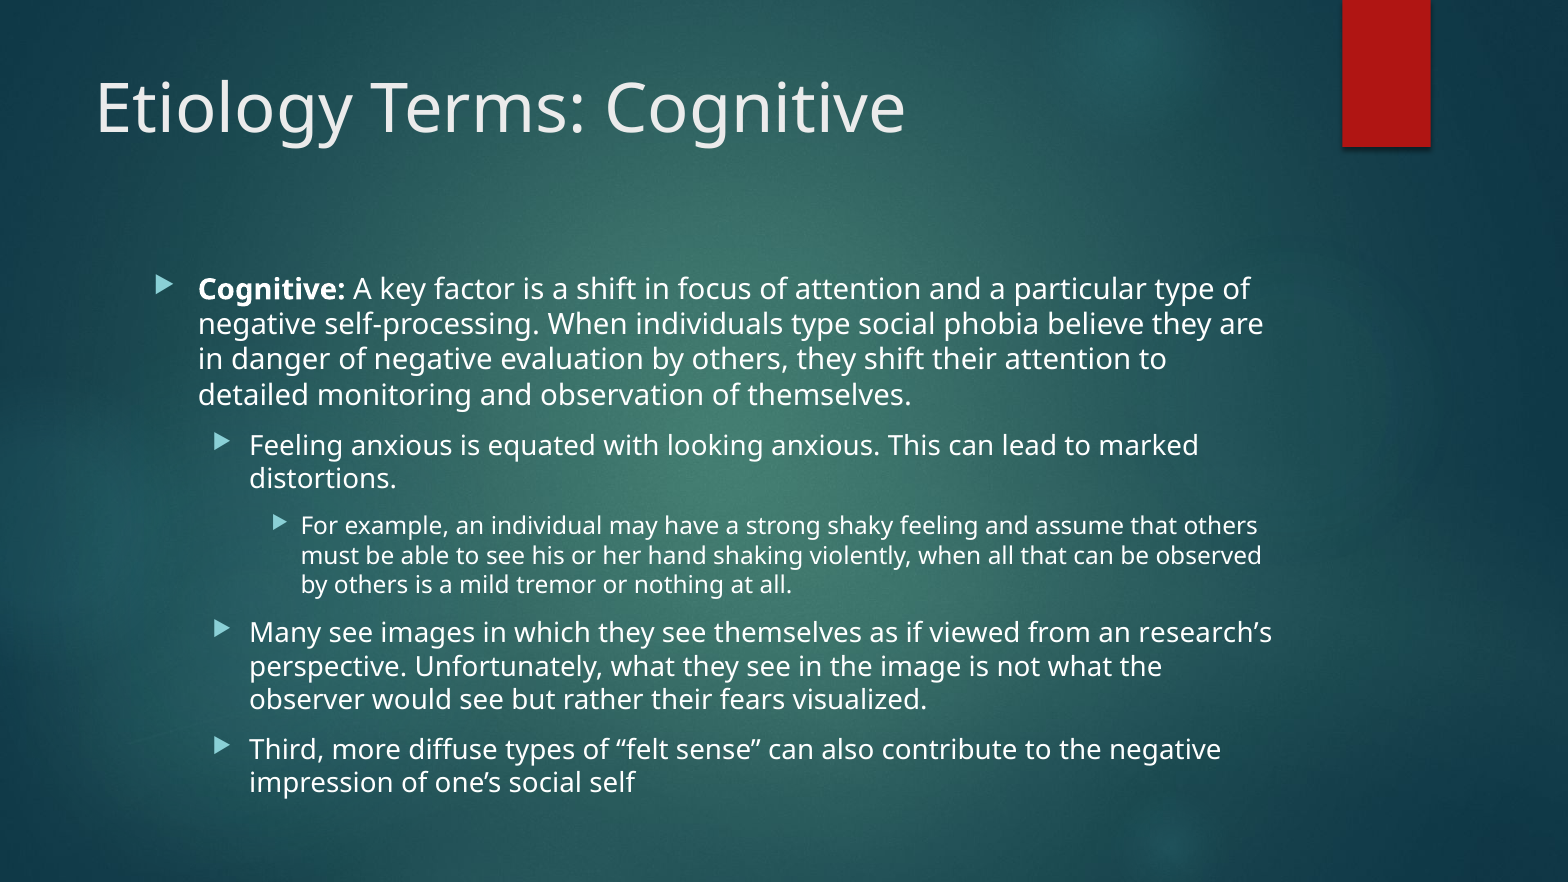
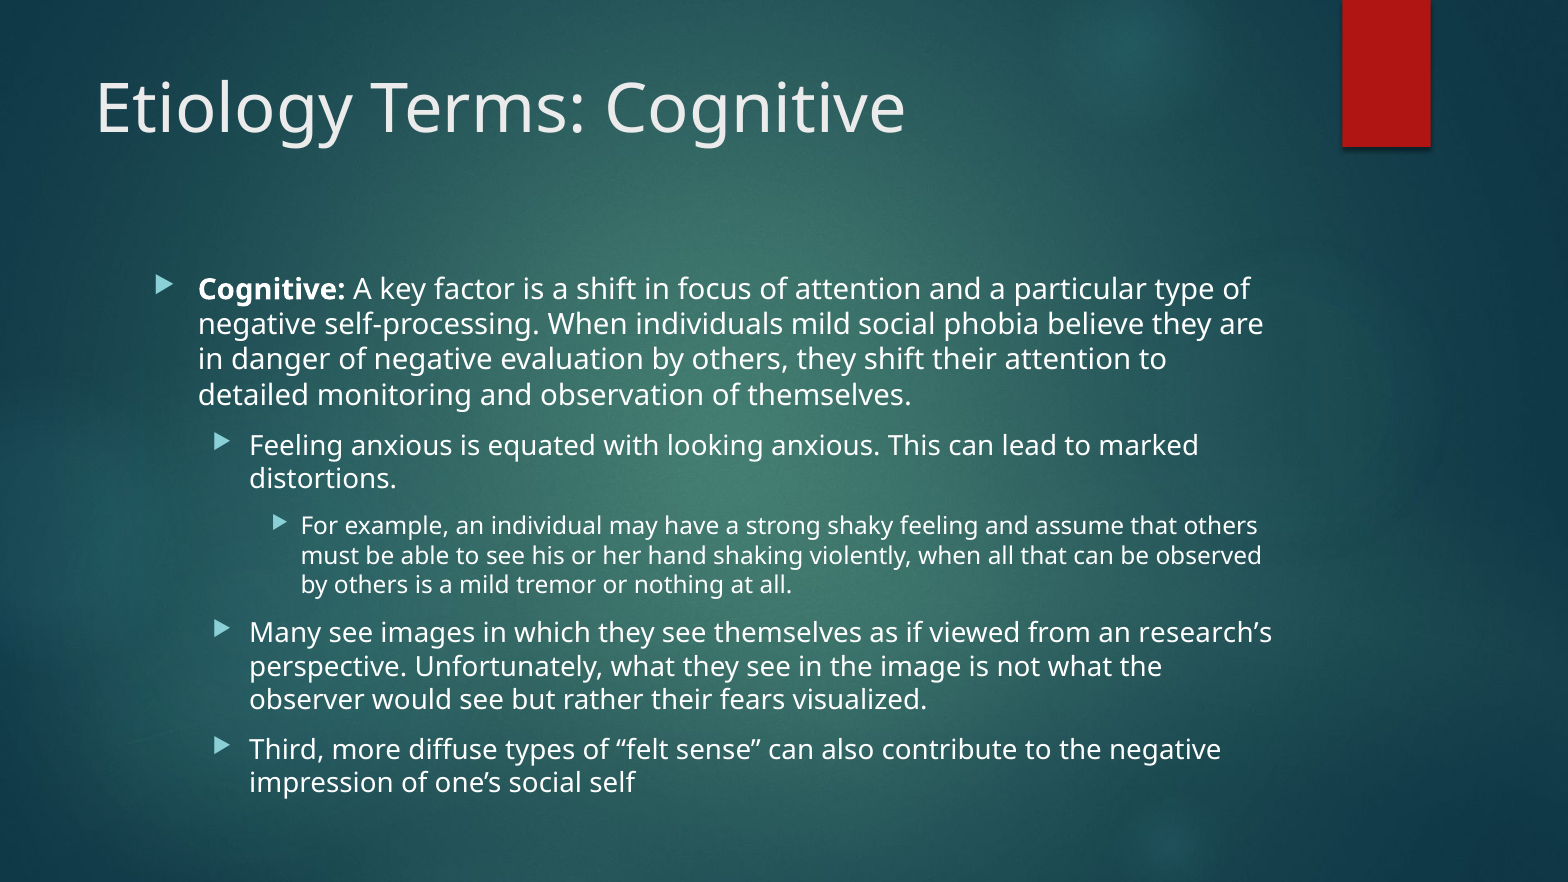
individuals type: type -> mild (821, 325)
